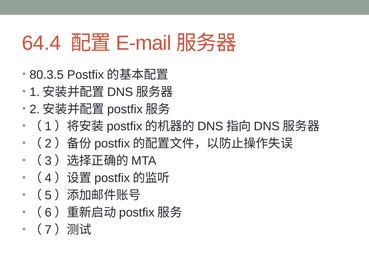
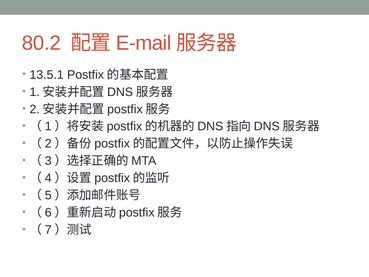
64.4: 64.4 -> 80.2 (41, 43)
80.3.5: 80.3.5 -> 13.5.1 (47, 75)
